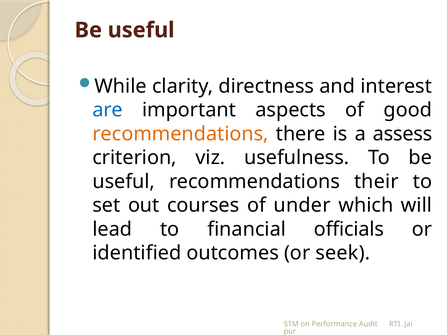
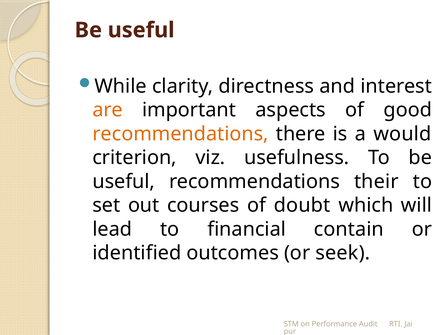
are colour: blue -> orange (108, 110)
assess: assess -> would (402, 134)
under: under -> doubt (302, 206)
officials: officials -> contain (349, 229)
